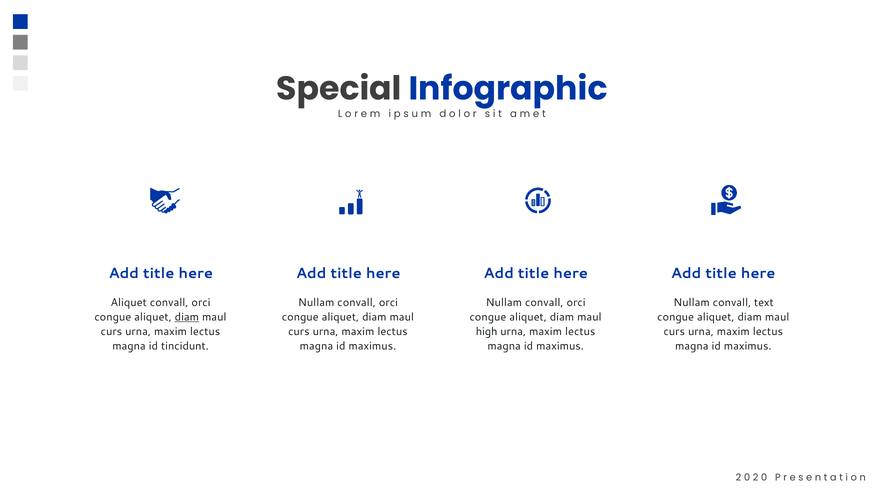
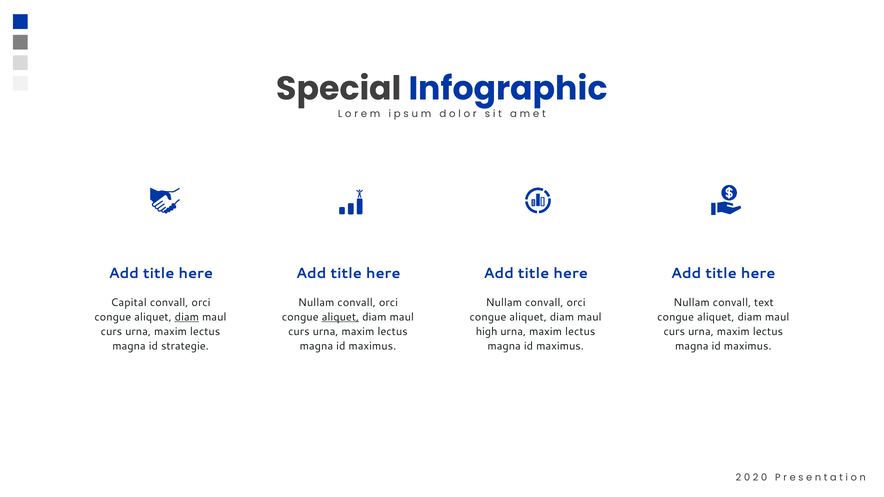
Aliquet: Aliquet -> Capital (129, 303)
aliquet underline: none -> present (340, 317)
tincidunt: tincidunt -> strategie (185, 346)
